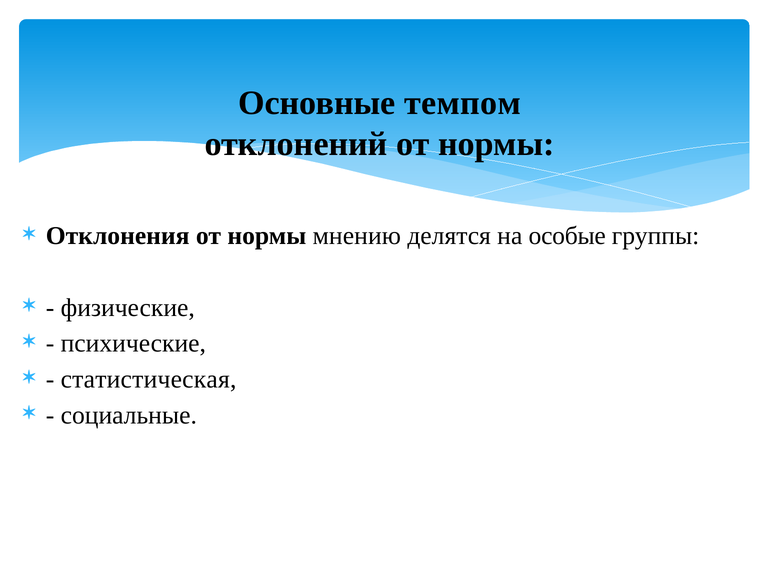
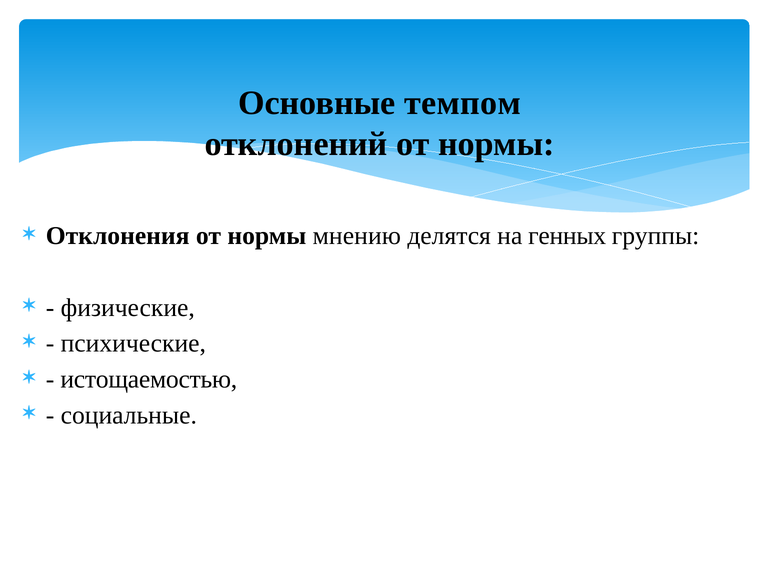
особые: особые -> генных (567, 236)
статистическая: статистическая -> истощаемостью (149, 379)
